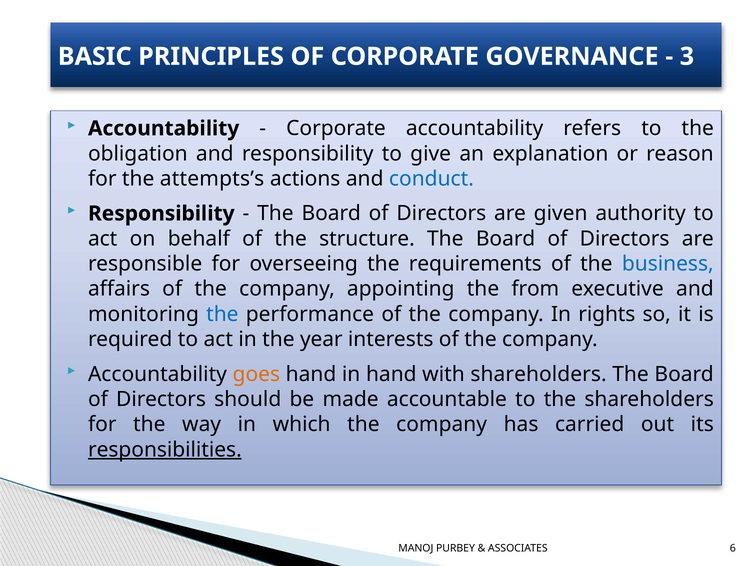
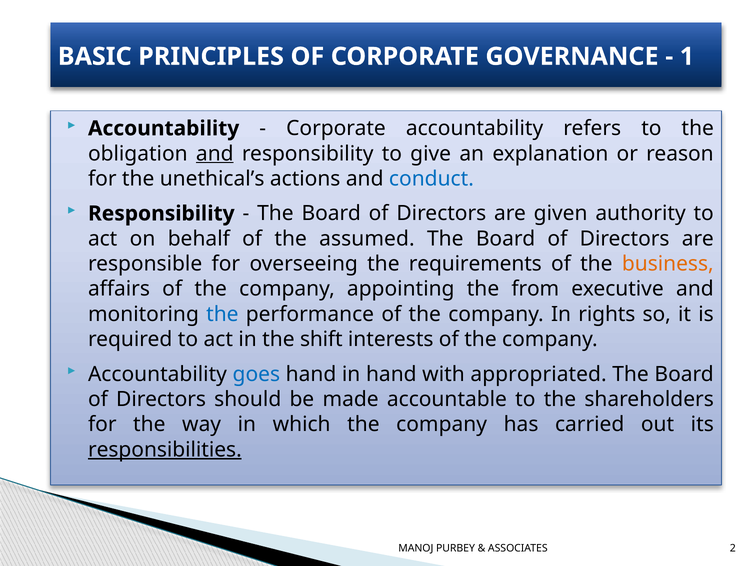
3: 3 -> 1 (687, 56)
and underline: none -> present (215, 153)
attempts’s: attempts’s -> unethical’s (212, 179)
structure: structure -> assumed (367, 238)
business colour: blue -> orange (668, 264)
year: year -> shift (321, 339)
goes colour: orange -> blue (256, 374)
with shareholders: shareholders -> appropriated (539, 374)
6: 6 -> 2 (733, 548)
